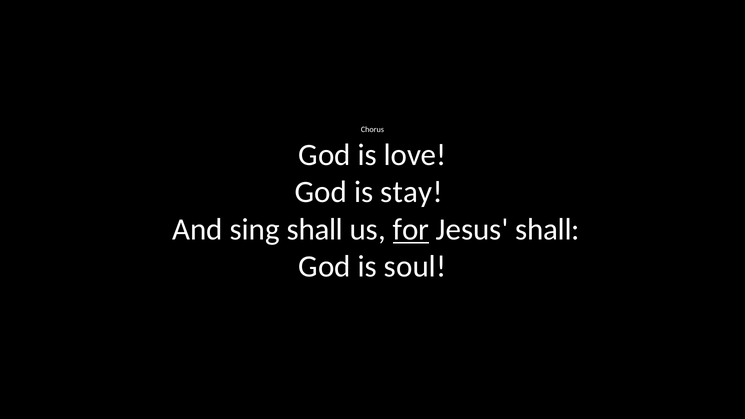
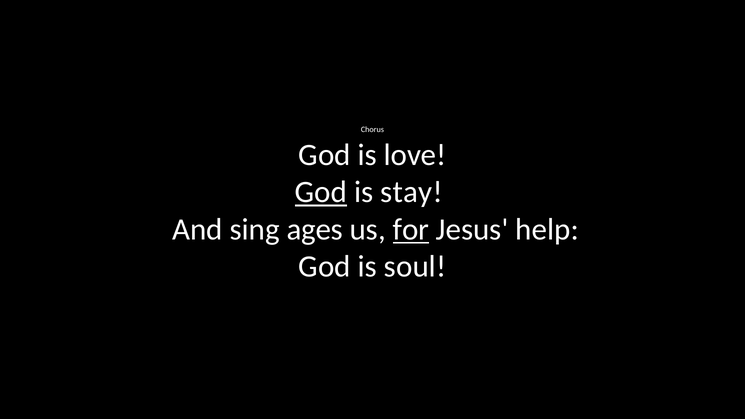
God underline: none -> present (321, 192)
sing shall: shall -> ages (315, 229)
Jesus shall: shall -> help (547, 229)
